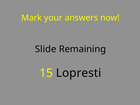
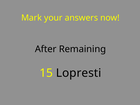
Slide: Slide -> After (46, 49)
